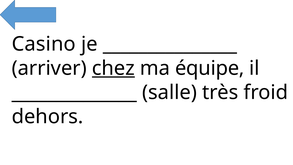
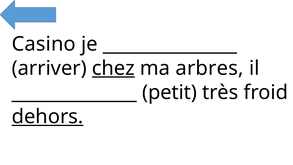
équipe: équipe -> arbres (209, 68)
salle: salle -> petit (170, 92)
dehors underline: none -> present (47, 117)
